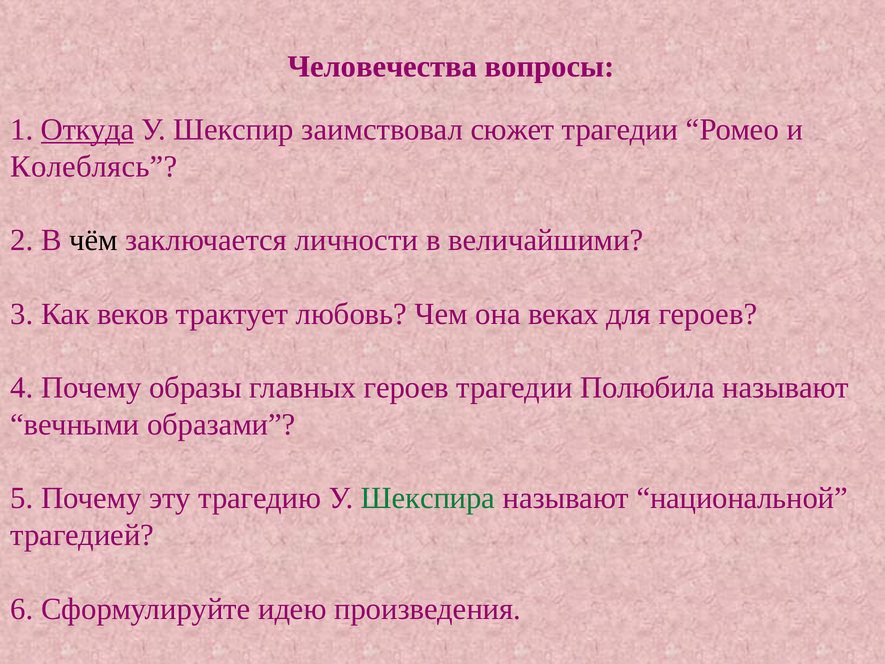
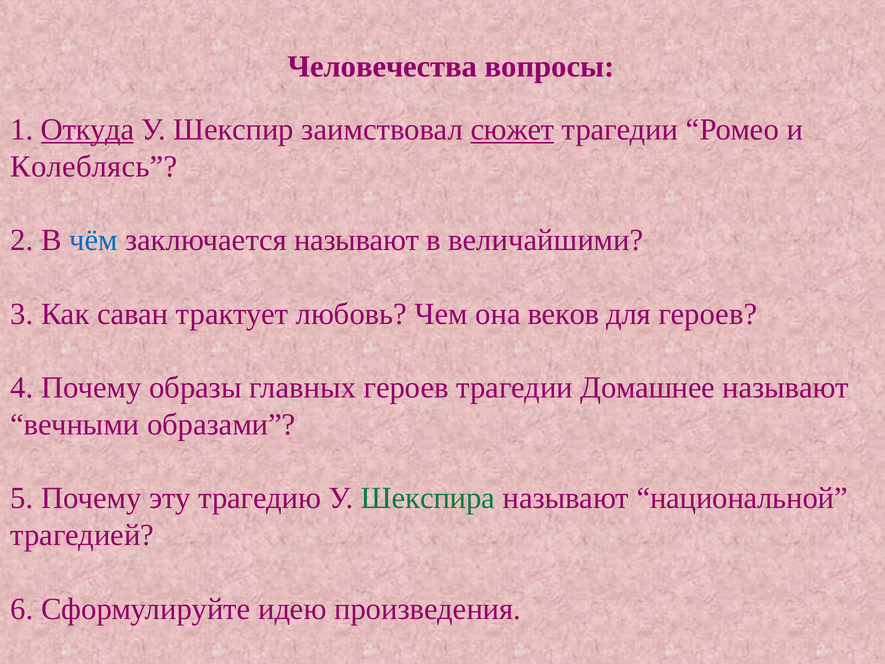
сюжет underline: none -> present (512, 129)
чём colour: black -> blue (93, 240)
заключается личности: личности -> называют (357, 240)
веков: веков -> саван (133, 314)
веках: веках -> веков (563, 314)
Полюбила: Полюбила -> Домашнее (648, 388)
